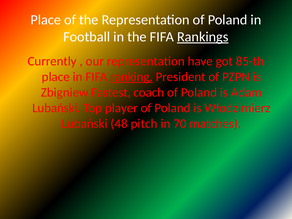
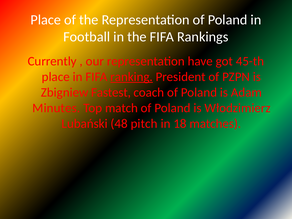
Rankings underline: present -> none (203, 37)
85-th: 85-th -> 45-th (250, 61)
Lubański: Lubański -> Minutes (56, 108)
player: player -> match (122, 108)
70: 70 -> 18 (180, 124)
